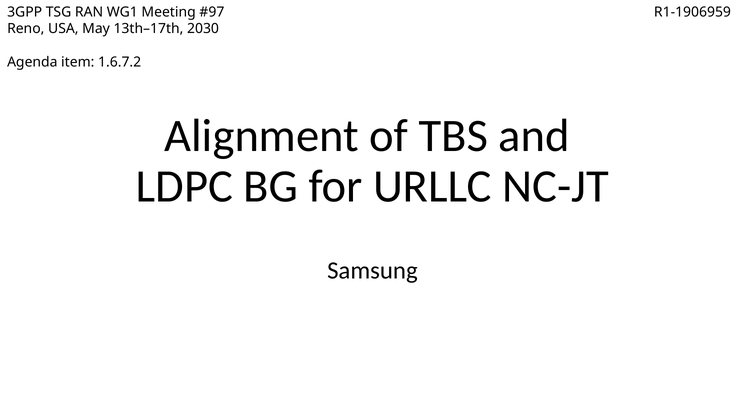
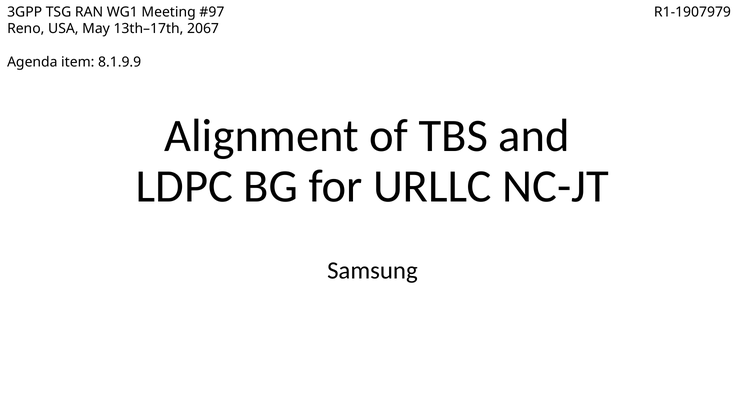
R1-1906959: R1-1906959 -> R1-1907979 (692, 12)
2030: 2030 -> 2067 (203, 29)
1.6.7.2: 1.6.7.2 -> 8.1.9.9 (120, 62)
